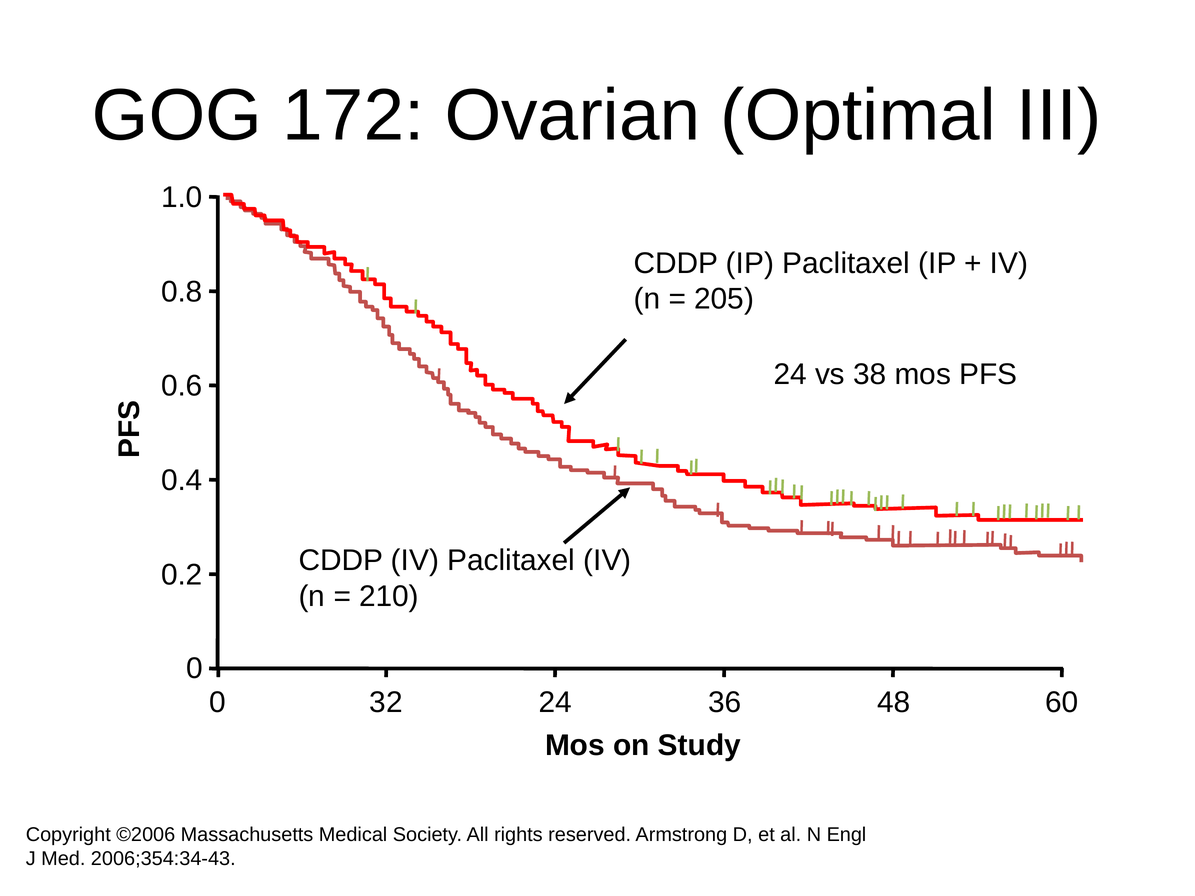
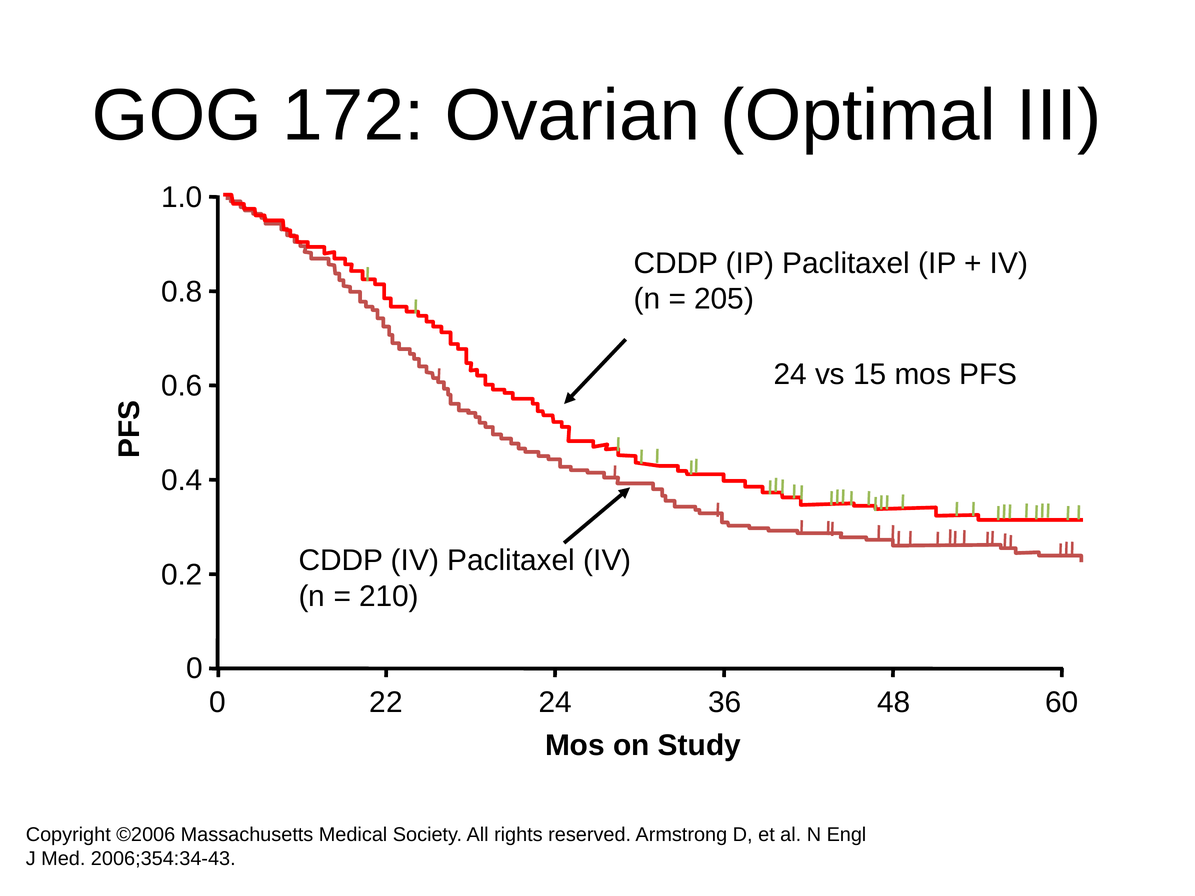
38: 38 -> 15 (870, 374)
32: 32 -> 22 (386, 702)
